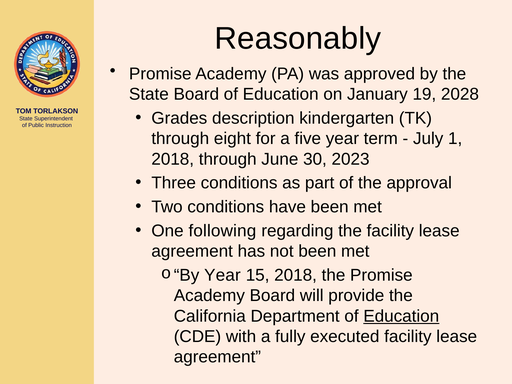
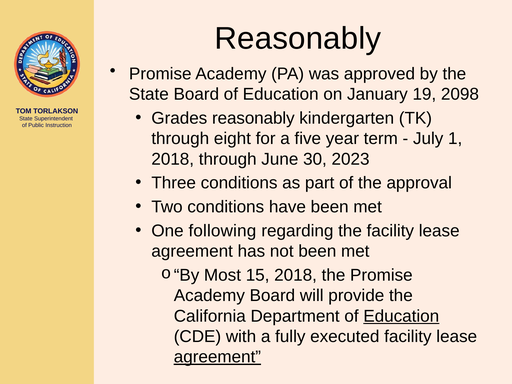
2028: 2028 -> 2098 (460, 94)
Grades description: description -> reasonably (253, 118)
Year: Year -> Most (223, 275)
agreement underline: none -> present (217, 357)
